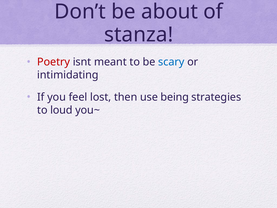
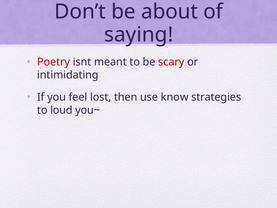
stanza: stanza -> saying (139, 35)
scary colour: blue -> red (171, 62)
being: being -> know (175, 97)
